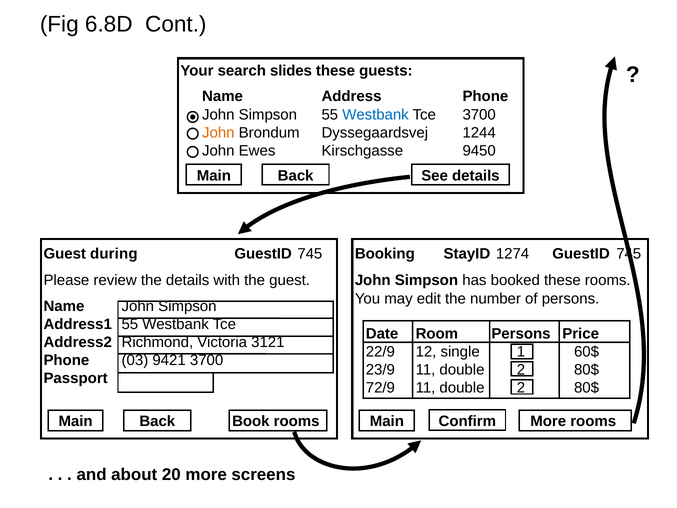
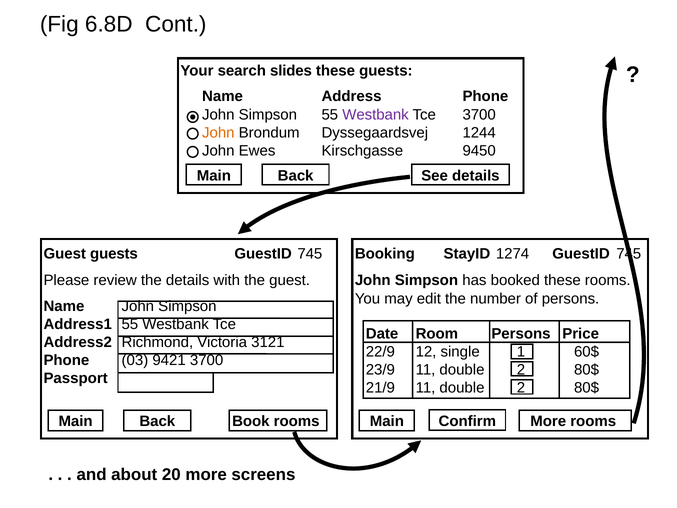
Westbank colour: blue -> purple (376, 115)
Guest during: during -> guests (114, 253)
72/9: 72/9 -> 21/9 (380, 388)
